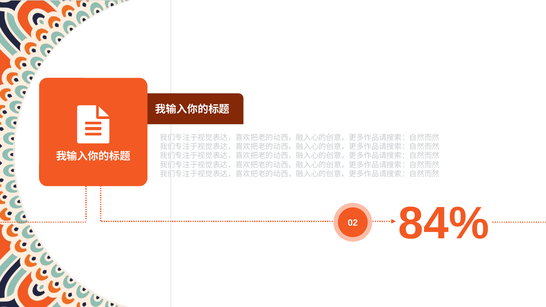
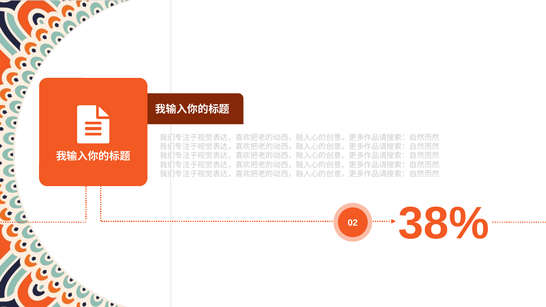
84%: 84% -> 38% (444, 224)
